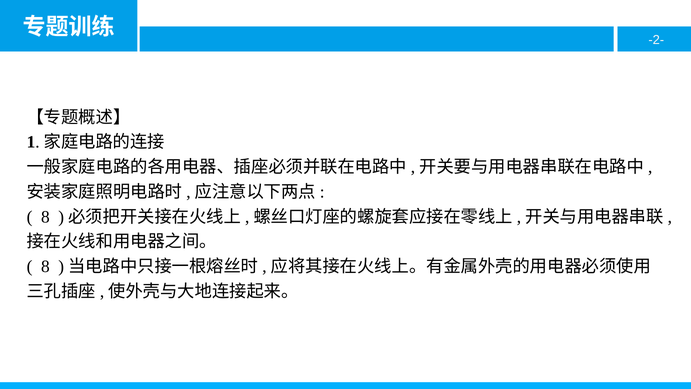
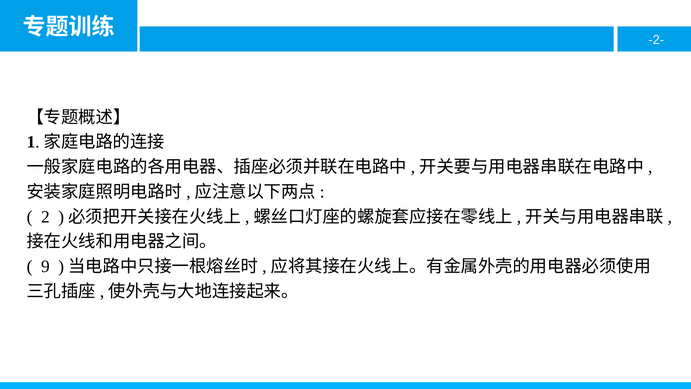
8: 8 -> 2 (45, 217)
8: 8 -> 9 (45, 266)
